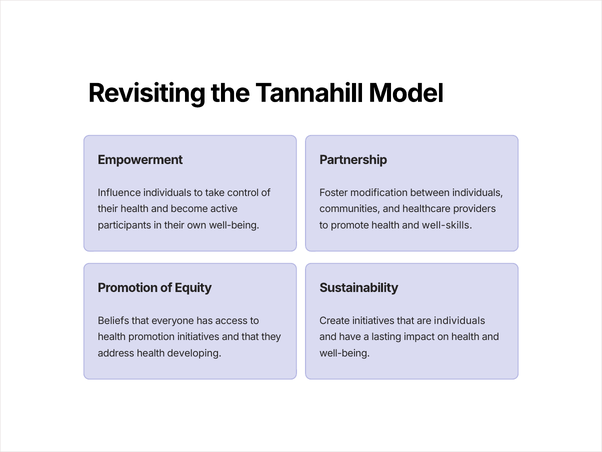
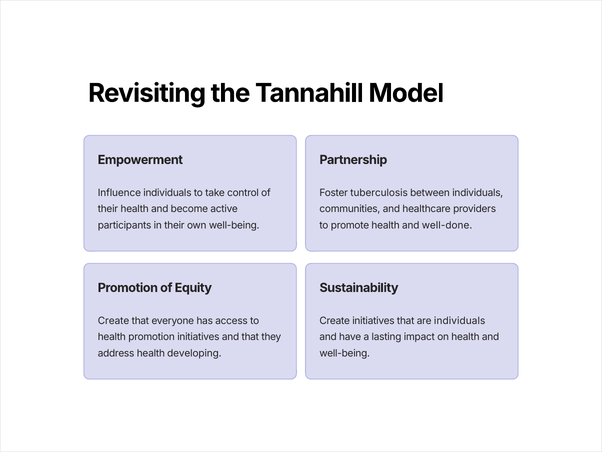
modification: modification -> tuberculosis (379, 193)
well-skills: well-skills -> well-done (447, 225)
Beliefs: Beliefs -> Create (114, 320)
